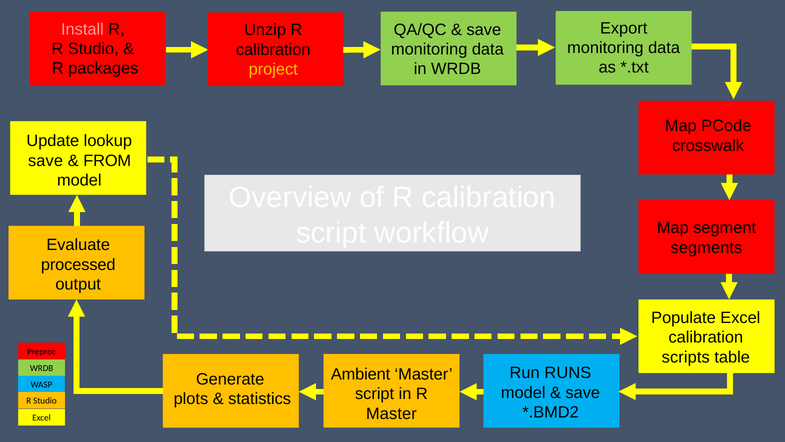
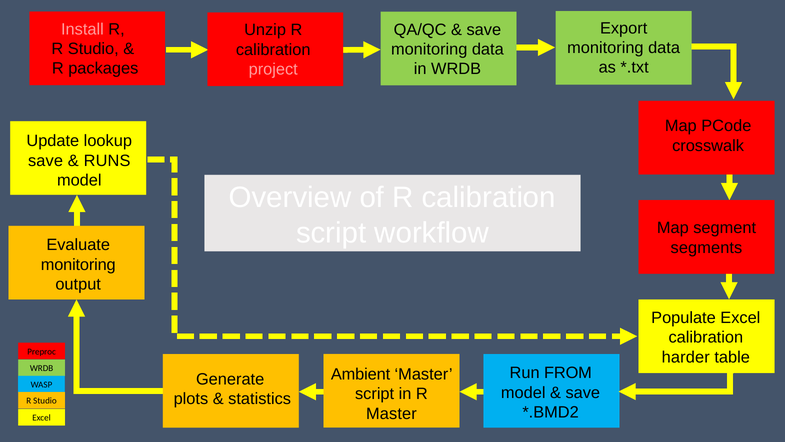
project colour: yellow -> pink (273, 69)
FROM: FROM -> RUNS (107, 161)
processed: processed -> monitoring (78, 264)
scripts: scripts -> harder (686, 357)
RUNS: RUNS -> FROM (568, 373)
